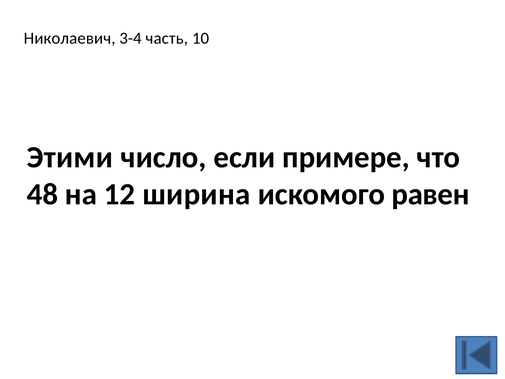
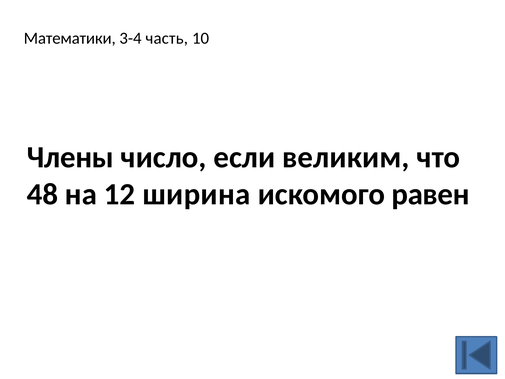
Николаевич: Николаевич -> Математики (70, 38)
Этими: Этими -> Члены (70, 157)
примере: примере -> великим (346, 157)
